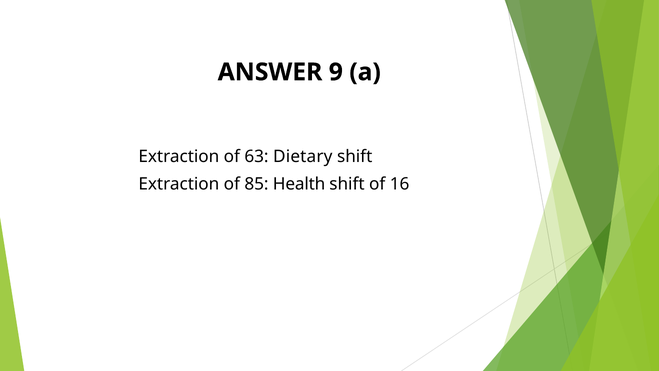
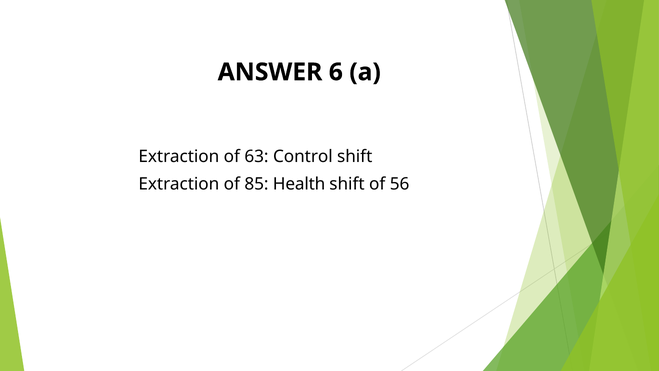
9: 9 -> 6 (336, 72)
Dietary: Dietary -> Control (303, 157)
16: 16 -> 56 (400, 184)
